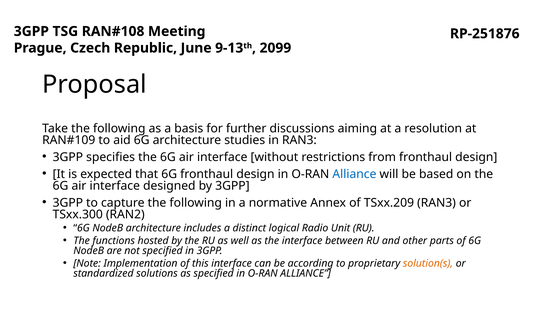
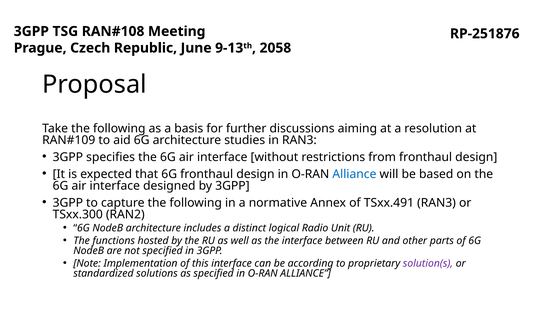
2099: 2099 -> 2058 (275, 48)
TSxx.209: TSxx.209 -> TSxx.491 (389, 203)
solution(s colour: orange -> purple (428, 264)
